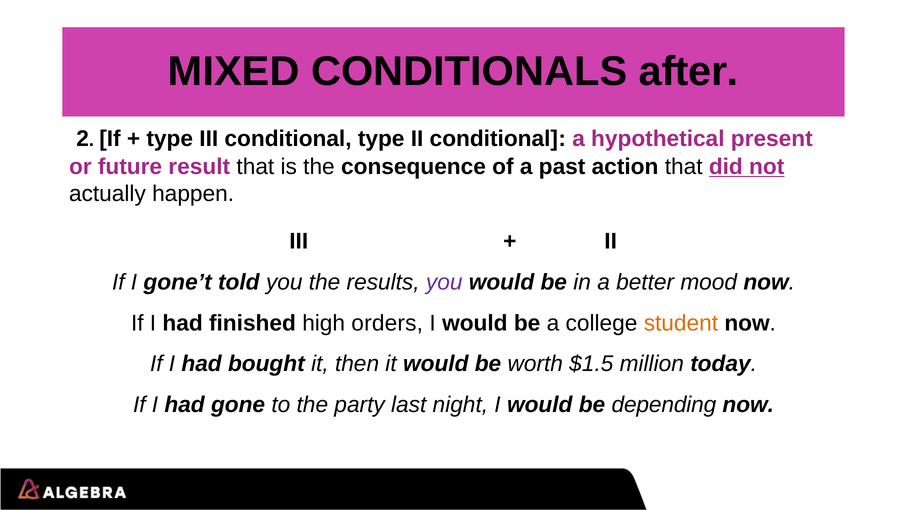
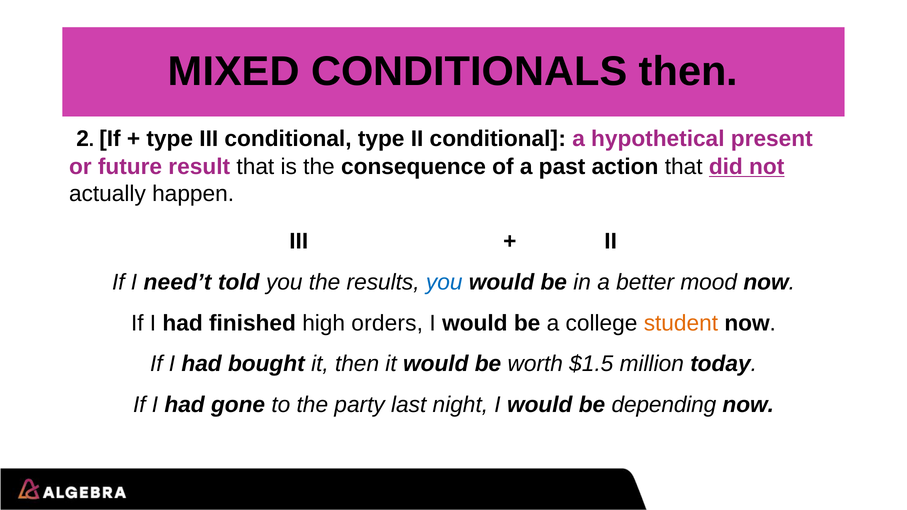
CONDITIONALS after: after -> then (688, 72)
gone’t: gone’t -> need’t (177, 282)
you colour: purple -> blue (444, 282)
